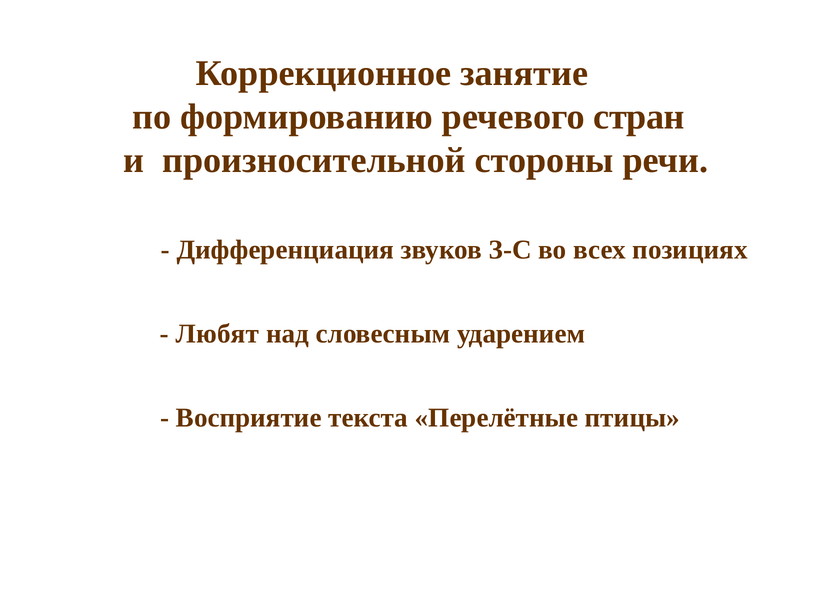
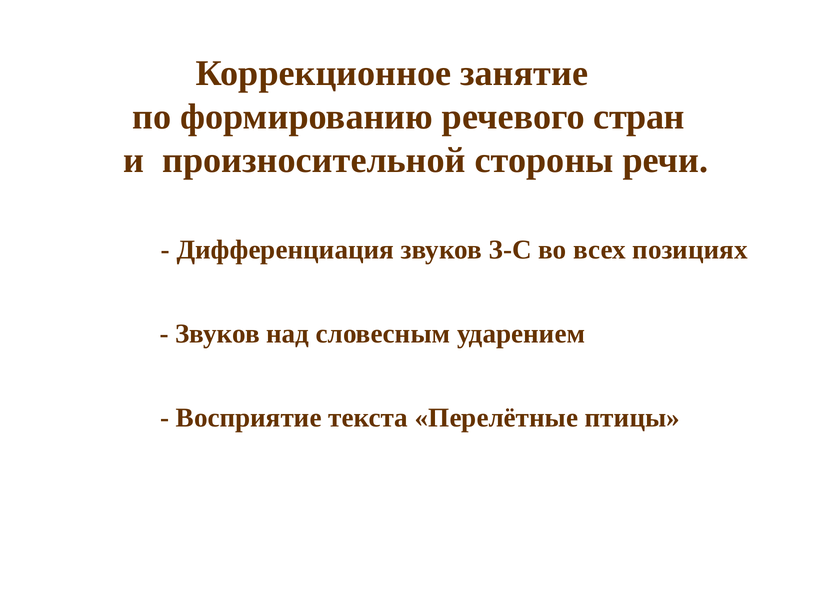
Любят: Любят -> Звуков (218, 334)
